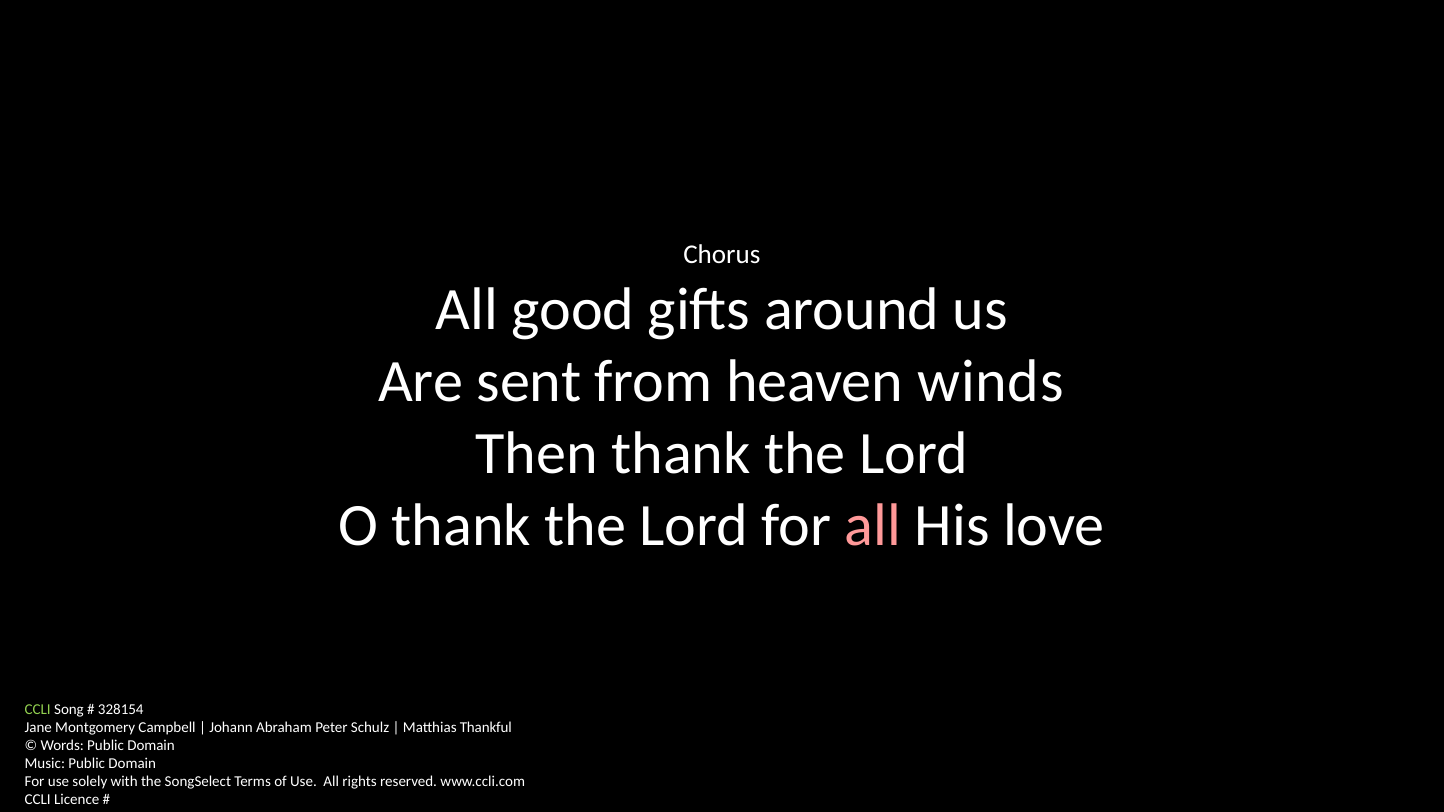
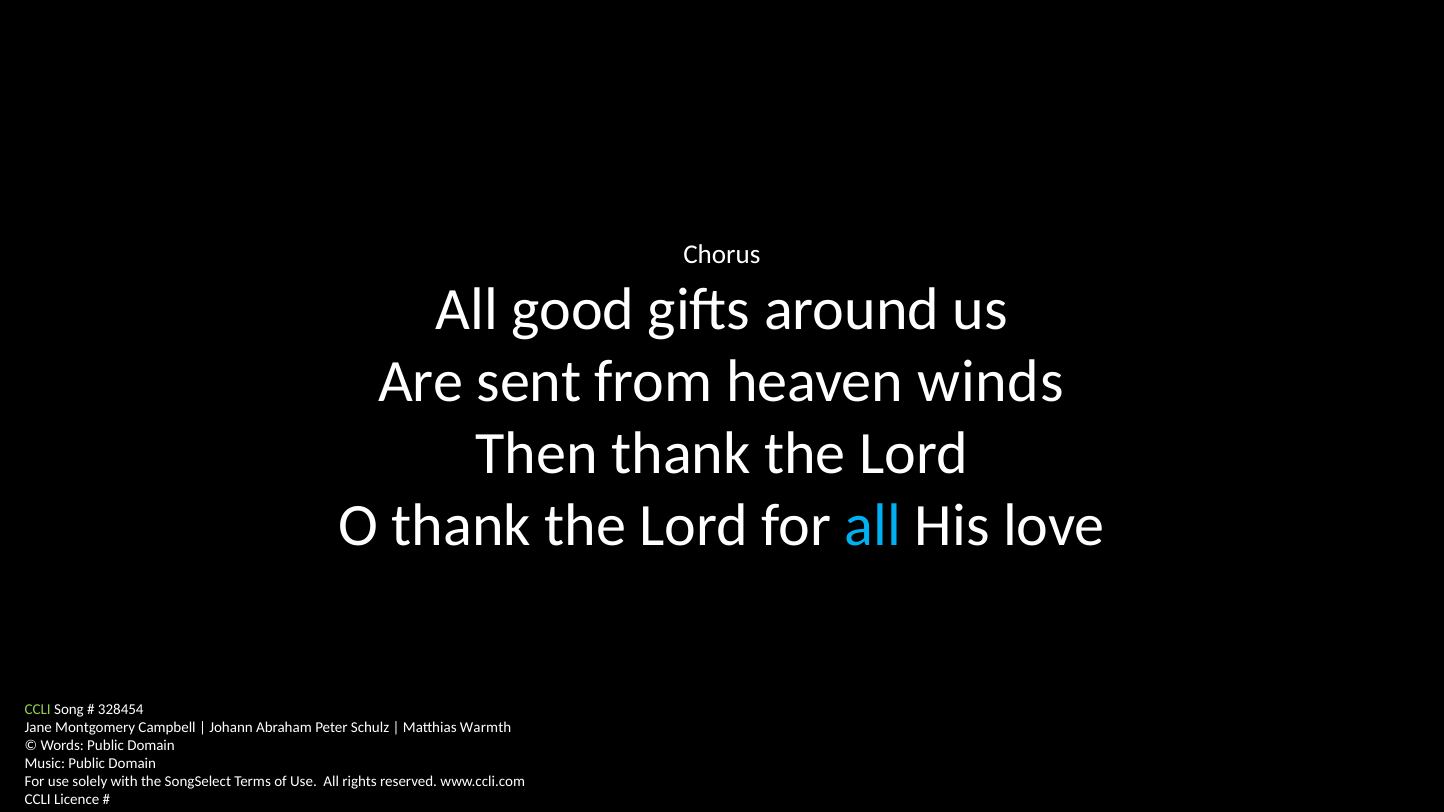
all colour: pink -> light blue (873, 526)
328154: 328154 -> 328454 (121, 709)
Thankful: Thankful -> Warmth (486, 727)
